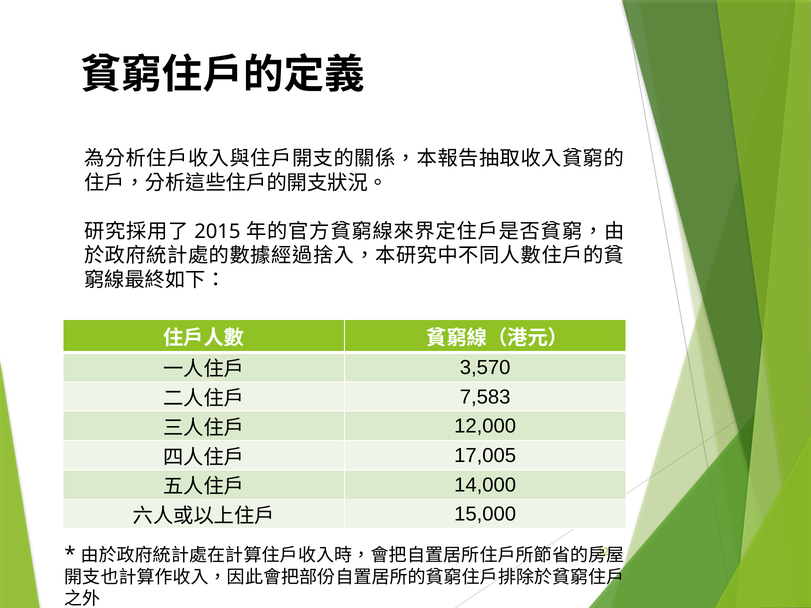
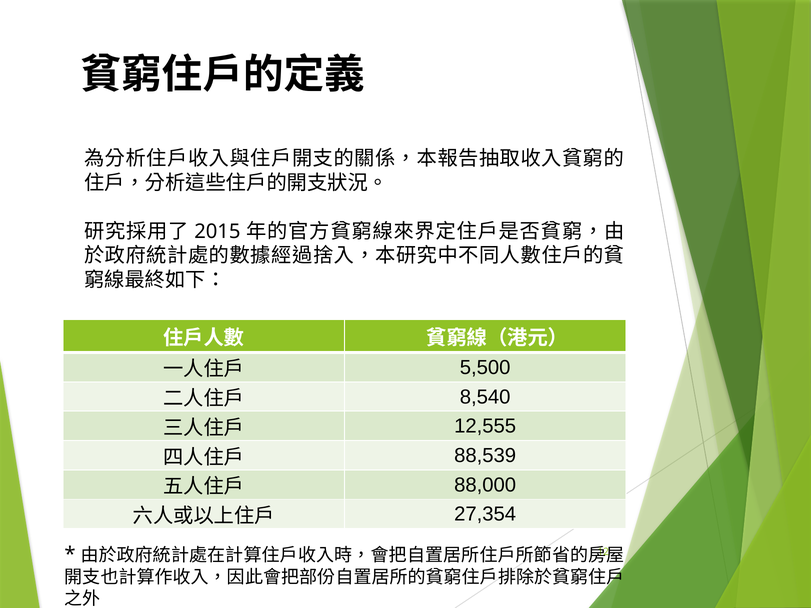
3,570: 3,570 -> 5,500 (485, 368)
7,583: 7,583 -> 8,540 (485, 397)
12,000: 12,000 -> 12,555 (485, 426)
17,005: 17,005 -> 88,539 (485, 456)
14,000: 14,000 -> 88,000 (485, 485)
15,000: 15,000 -> 27,354 (485, 514)
